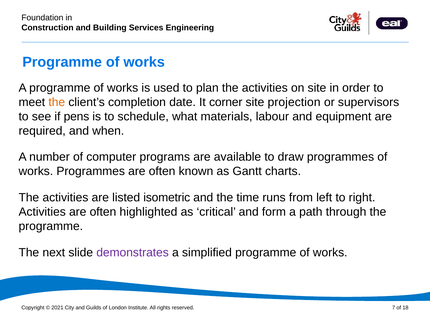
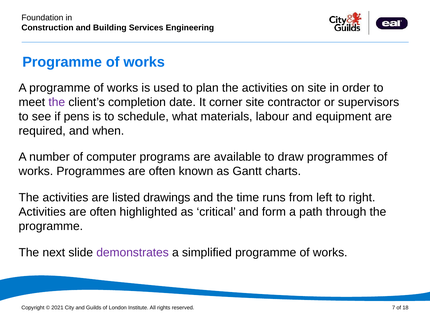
the colour: orange -> purple (57, 102)
projection: projection -> contractor (294, 102)
isometric: isometric -> drawings (167, 198)
